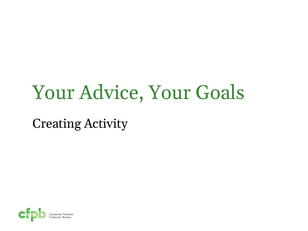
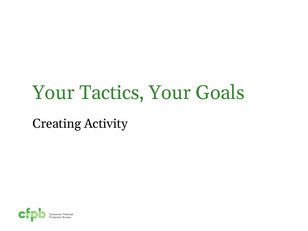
Advice: Advice -> Tactics (112, 93)
